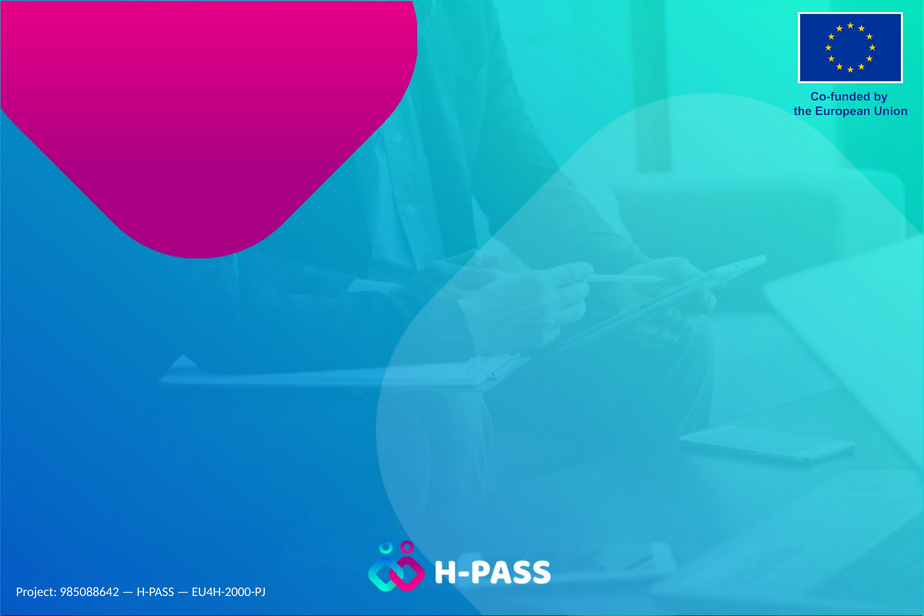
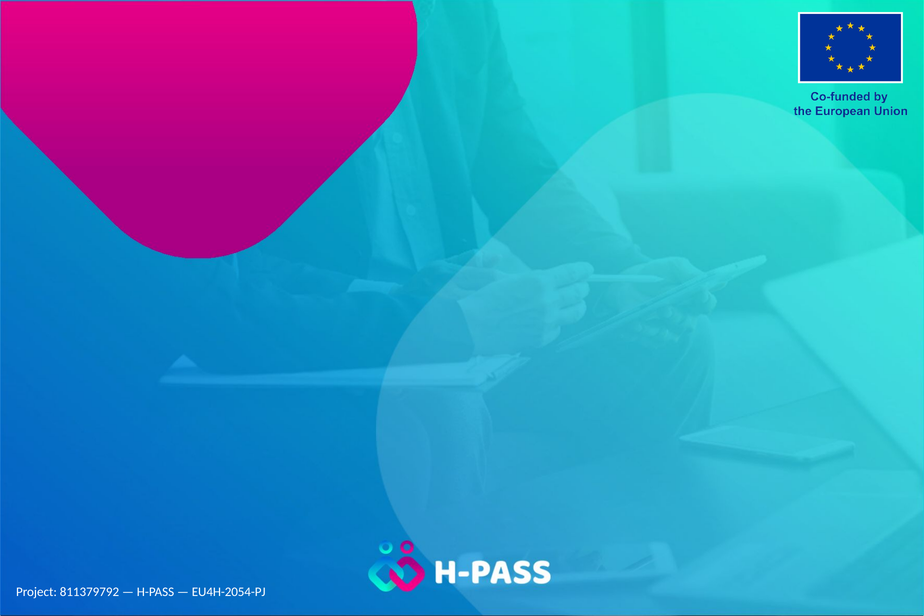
985088642: 985088642 -> 811379792 (89, 592)
EU4H-2000-PJ: EU4H-2000-PJ -> EU4H-2054-PJ (229, 592)
